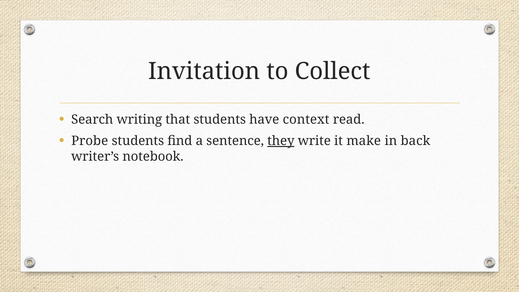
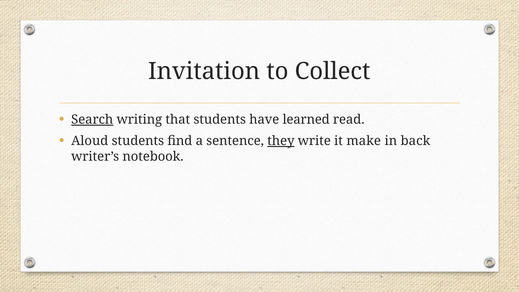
Search underline: none -> present (92, 120)
context: context -> learned (306, 120)
Probe: Probe -> Aloud (90, 141)
